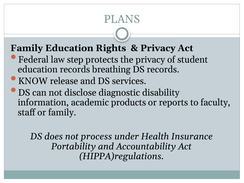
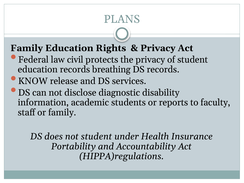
step: step -> civil (75, 60)
products: products -> students (128, 102)
not process: process -> student (96, 137)
